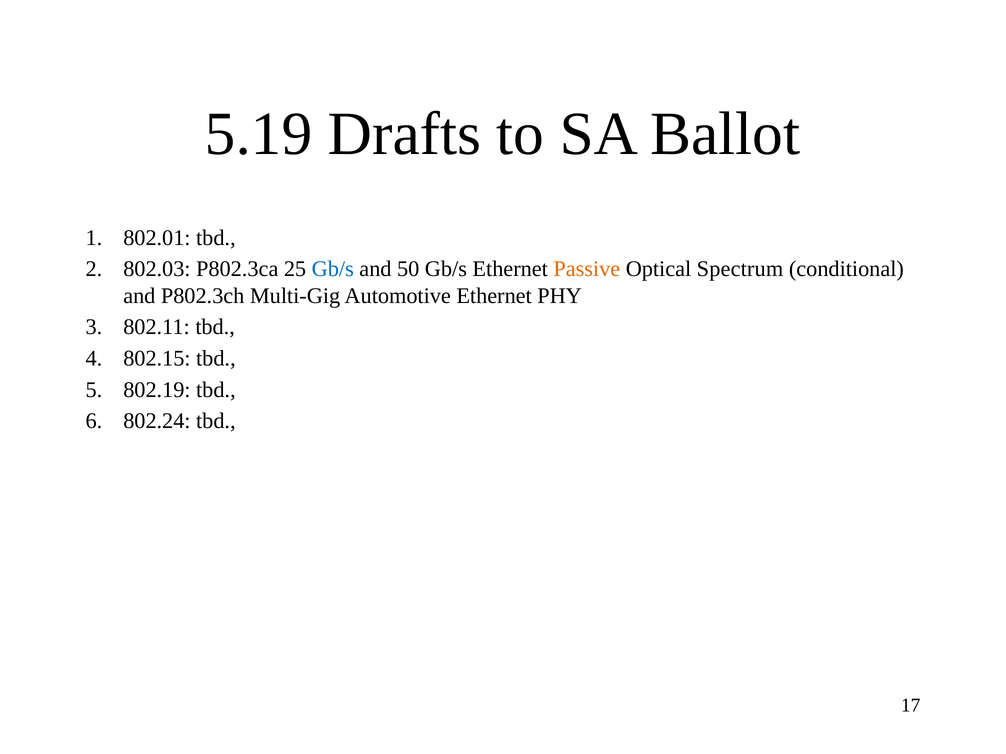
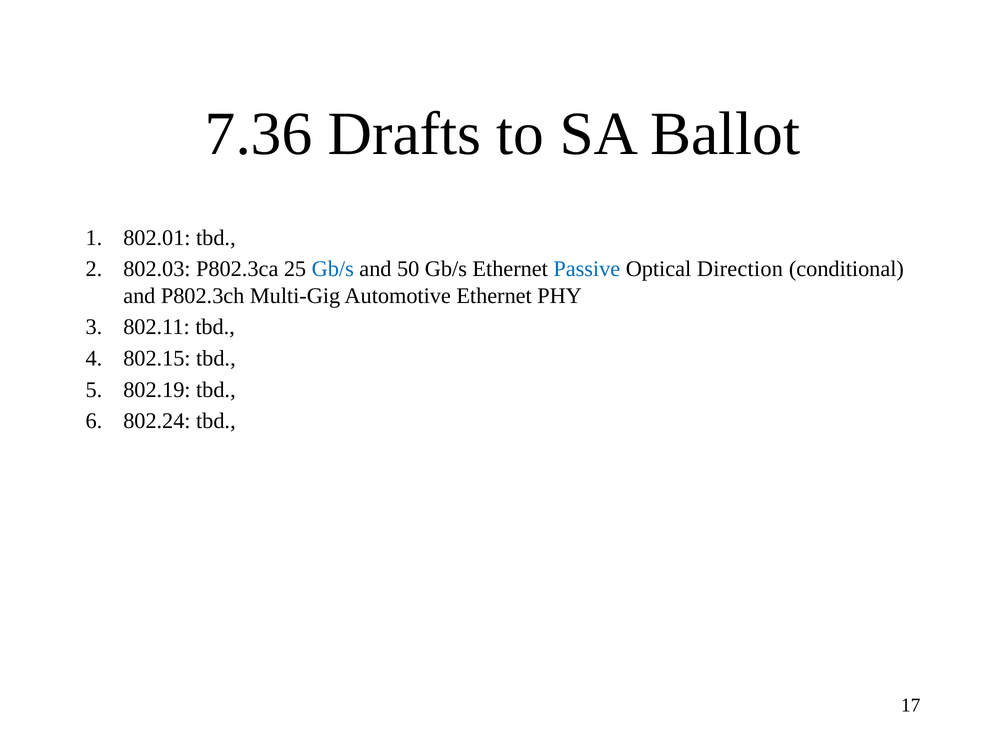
5.19: 5.19 -> 7.36 (259, 134)
Passive colour: orange -> blue (587, 269)
Spectrum: Spectrum -> Direction (740, 269)
